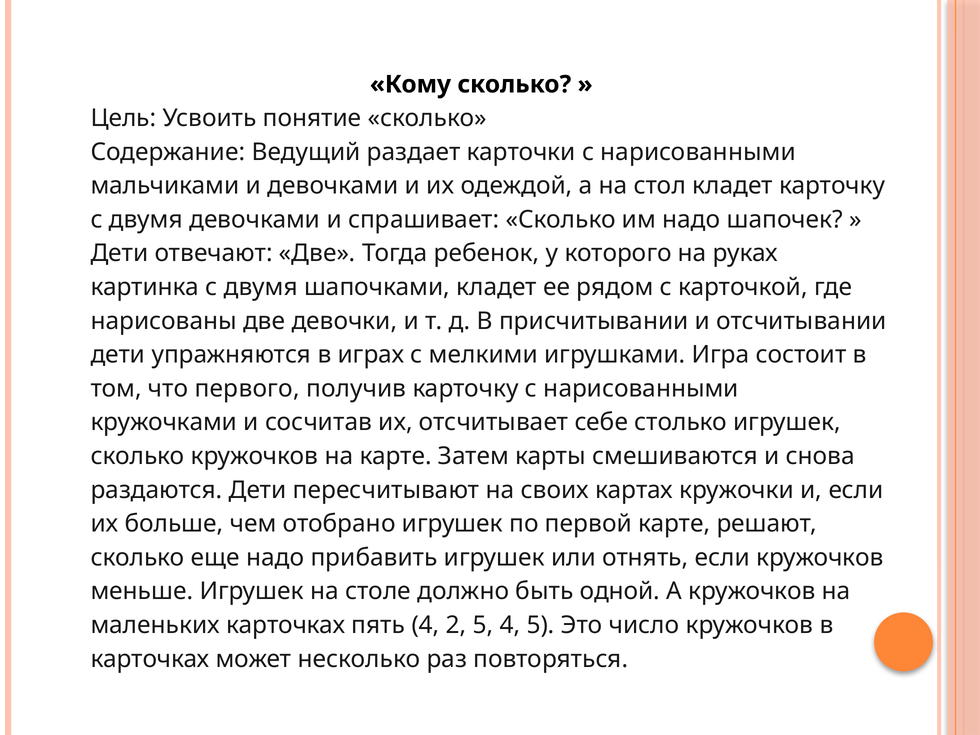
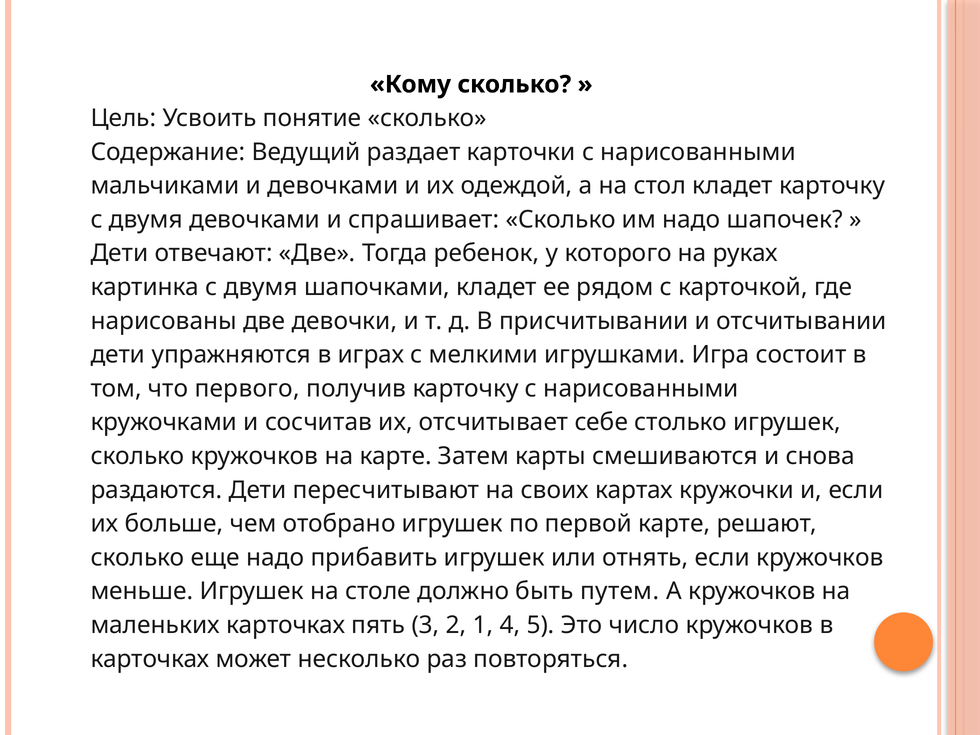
одной: одной -> путем (620, 591)
пять 4: 4 -> 3 (425, 625)
2 5: 5 -> 1 (483, 625)
